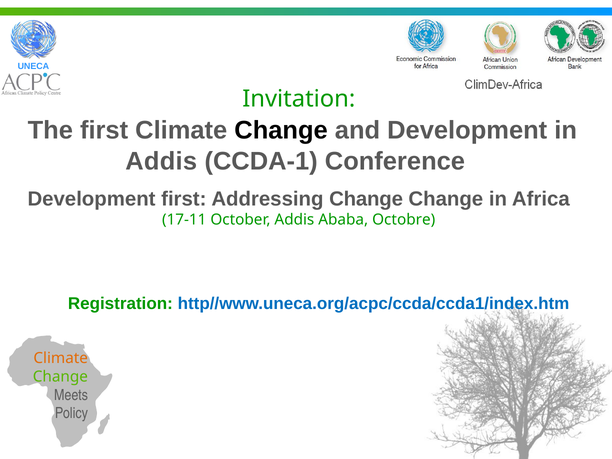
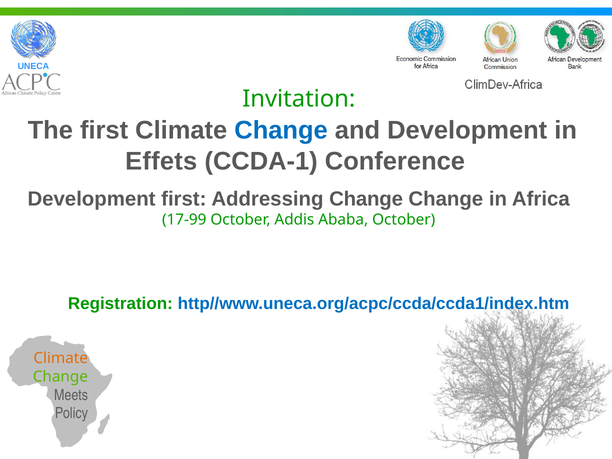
Change colour: black -> blue (281, 131)
Addis: Addis -> Effets (161, 161)
17-11: 17-11 -> 17-99 (184, 220)
Ababa Octobre: Octobre -> October (404, 220)
